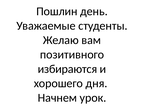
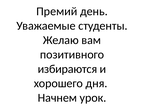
Пошлин: Пошлин -> Премий (57, 11)
